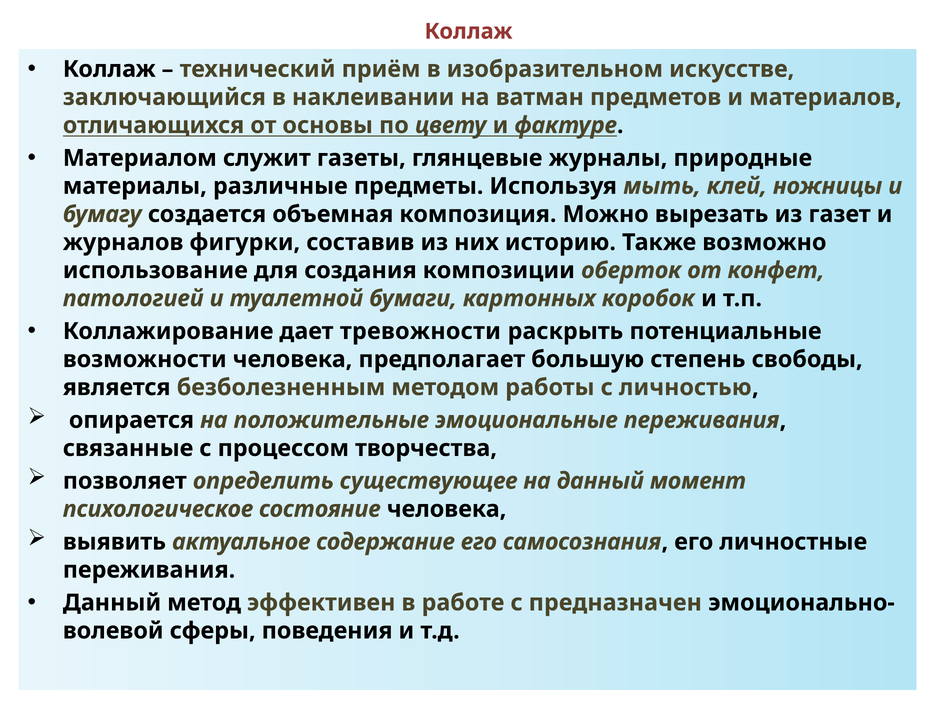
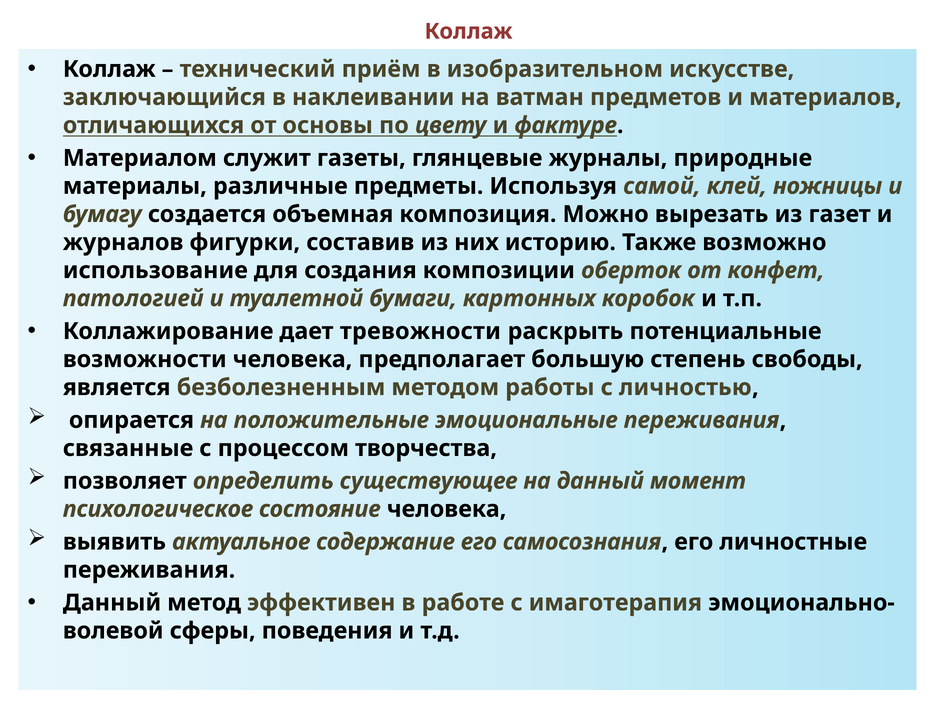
мыть: мыть -> самой (662, 186)
предназначен: предназначен -> имаготерапия (615, 602)
